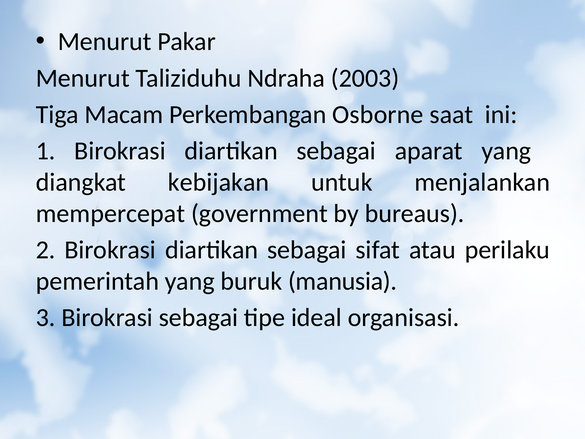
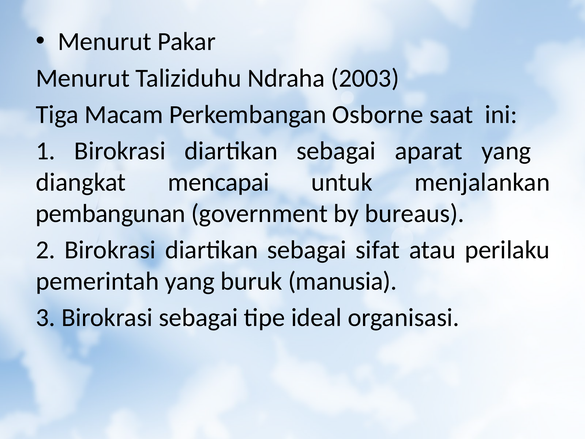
kebijakan: kebijakan -> mencapai (219, 182)
mempercepat: mempercepat -> pembangunan (111, 213)
